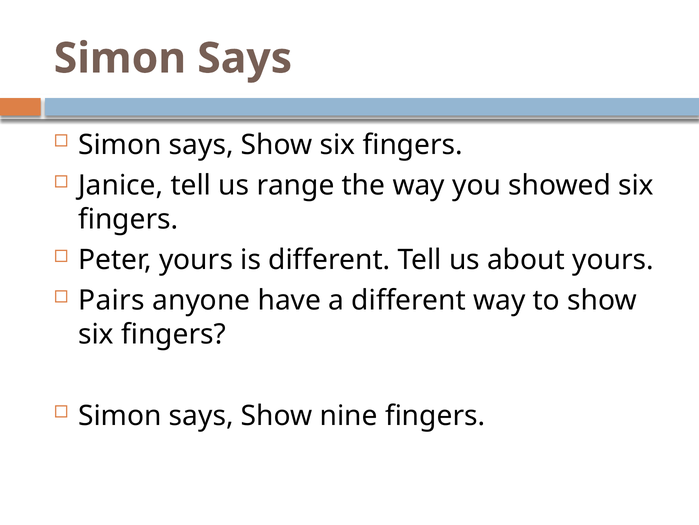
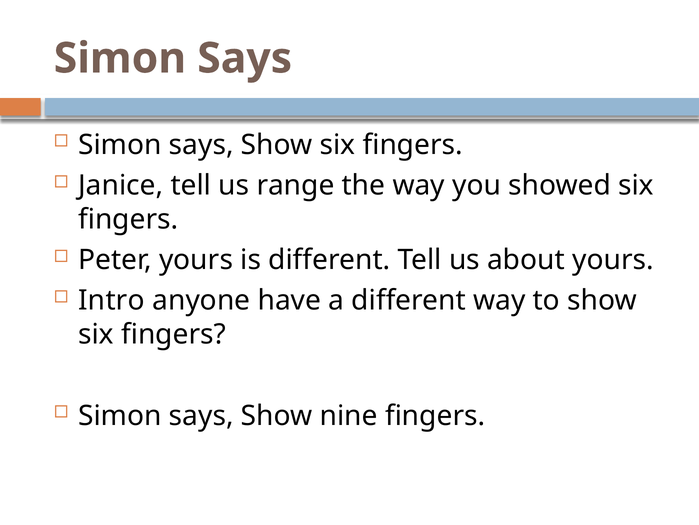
Pairs: Pairs -> Intro (112, 300)
